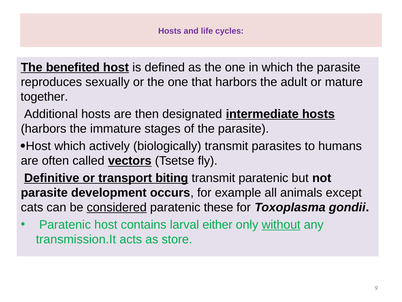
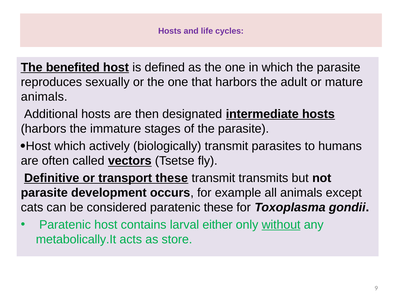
together: together -> animals (44, 97)
transport biting: biting -> these (172, 178)
transmit paratenic: paratenic -> transmits (263, 178)
considered underline: present -> none (117, 207)
transmission.It: transmission.It -> metabolically.It (76, 239)
